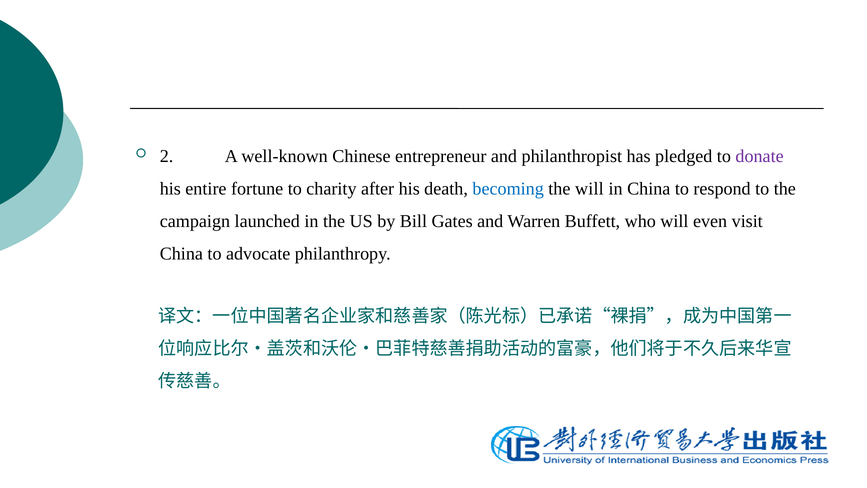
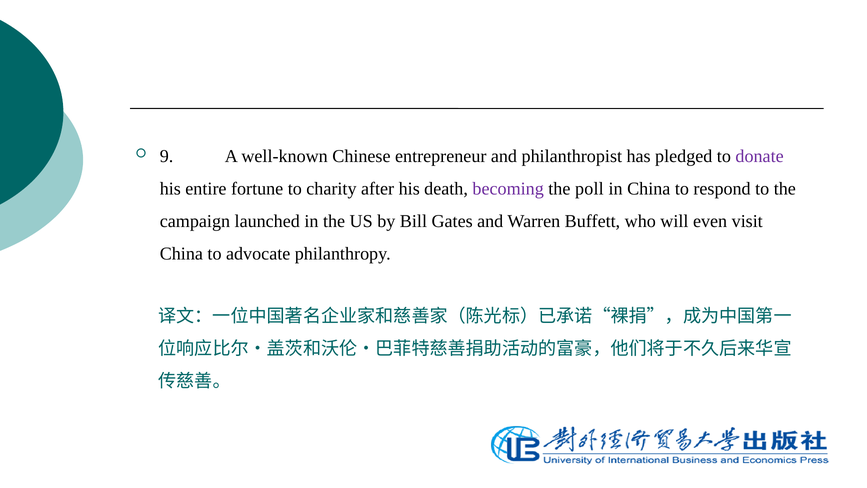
2: 2 -> 9 (167, 156)
becoming colour: blue -> purple (508, 189)
the will: will -> poll (589, 189)
